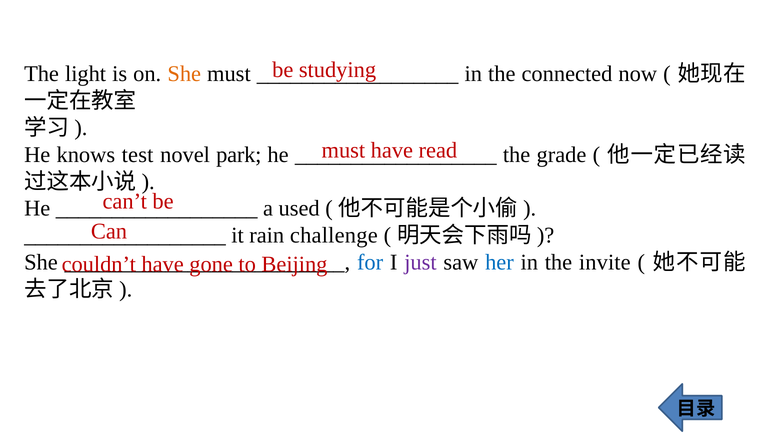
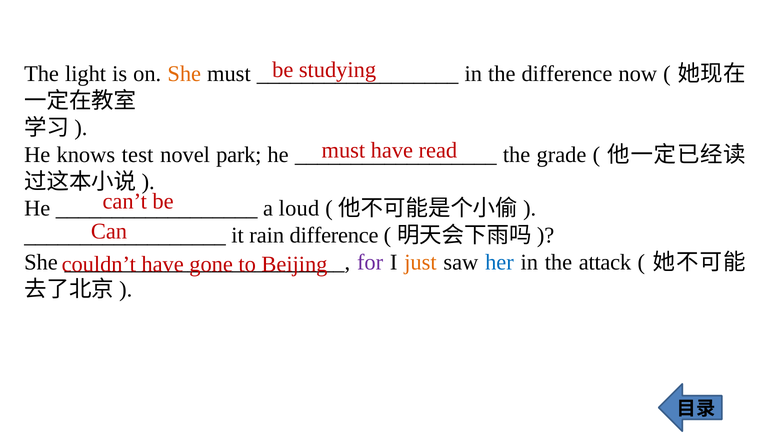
the connected: connected -> difference (567, 74)
used: used -> loud (299, 209)
rain challenge: challenge -> difference (334, 236)
for colour: blue -> purple (370, 263)
just colour: purple -> orange (420, 263)
invite: invite -> attack (605, 263)
